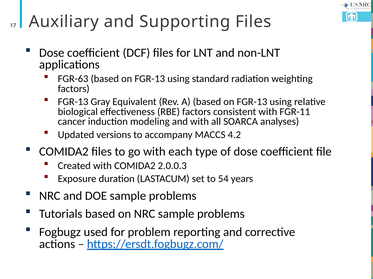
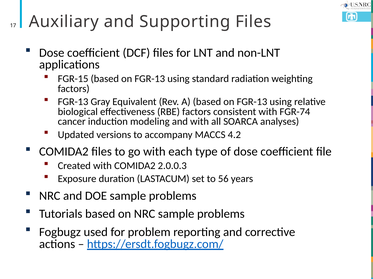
FGR-63: FGR-63 -> FGR-15 (73, 79)
FGR-11: FGR-11 -> FGR-74 (295, 112)
54: 54 -> 56 (223, 179)
